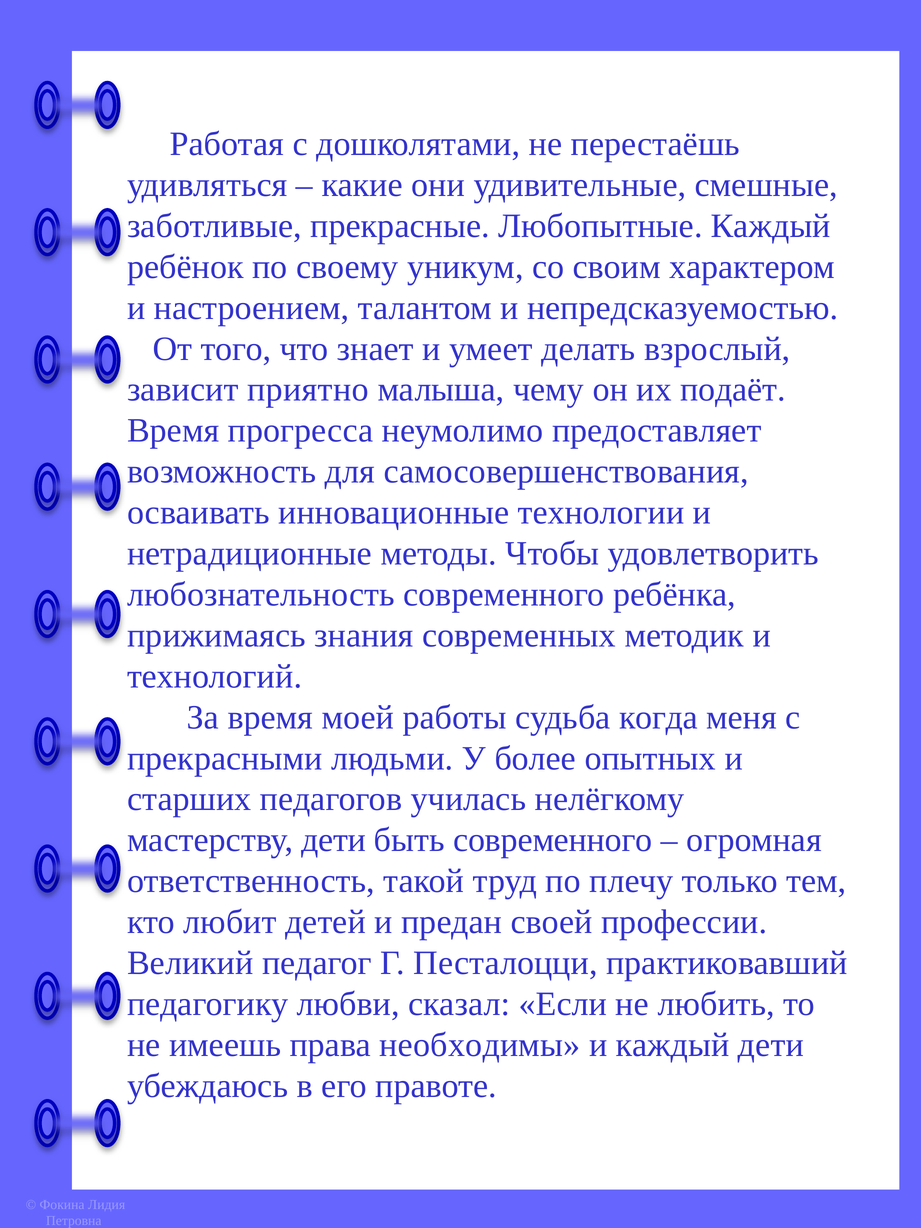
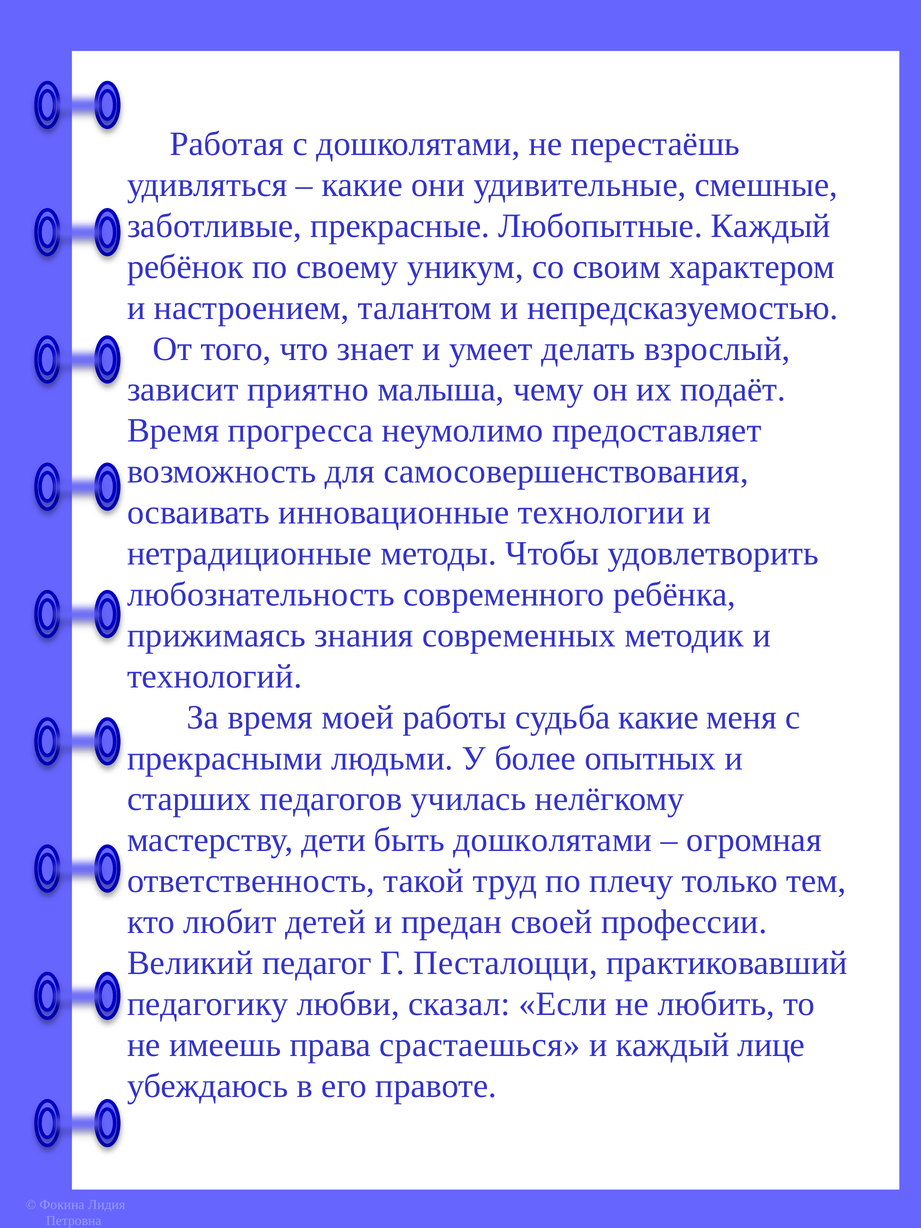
судьба когда: когда -> какие (659, 717)
быть современного: современного -> дошколятами (553, 840)
необходимы: необходимы -> срастаешься (480, 1045)
каждый дети: дети -> лице (771, 1045)
